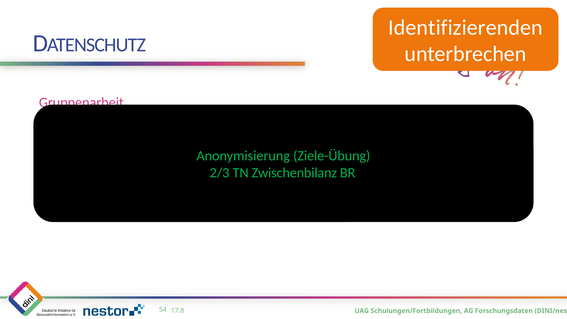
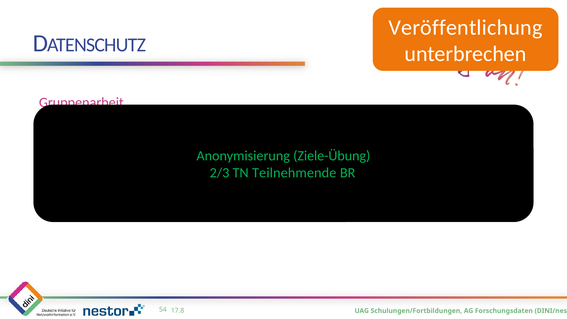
Identifizierenden: Identifizierenden -> Veröffentlichung (465, 28)
Zwischenbilanz: Zwischenbilanz -> Teilnehmende (294, 173)
